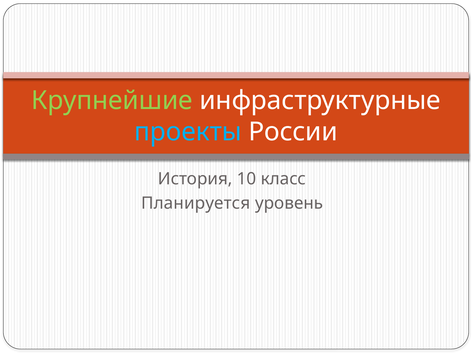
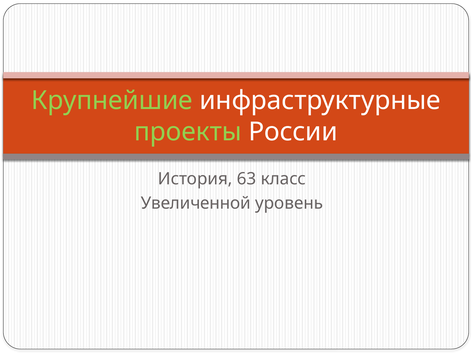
проекты colour: light blue -> light green (188, 132)
10: 10 -> 63 (247, 179)
Планируется: Планируется -> Увеличенной (196, 203)
